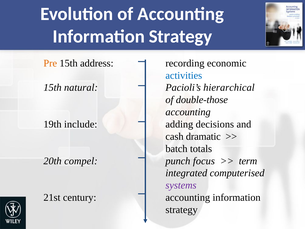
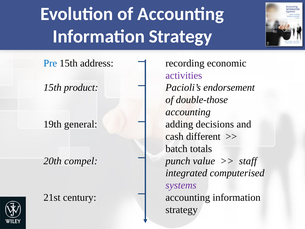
Pre colour: orange -> blue (50, 63)
activities colour: blue -> purple (184, 75)
natural: natural -> product (81, 88)
hierarchical: hierarchical -> endorsement (229, 88)
include: include -> general (81, 124)
dramatic: dramatic -> different (203, 136)
focus: focus -> value (204, 161)
term: term -> staff (248, 161)
